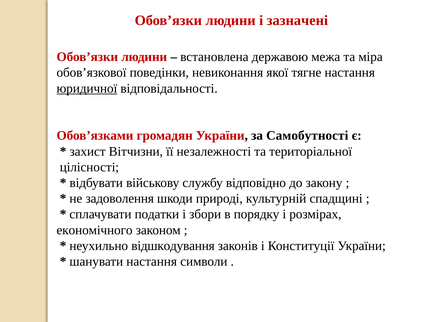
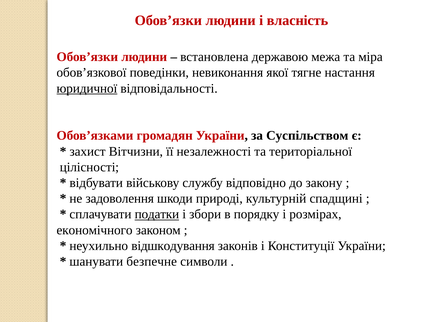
зазначені: зазначені -> власність (297, 21)
Самобутності: Самобутності -> Суспільством (307, 136)
податки underline: none -> present (157, 214)
шанувати настання: настання -> безпечне (152, 261)
